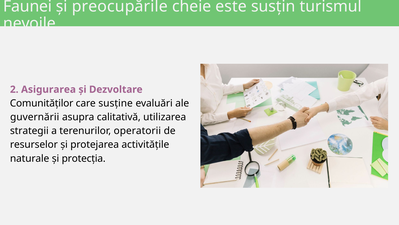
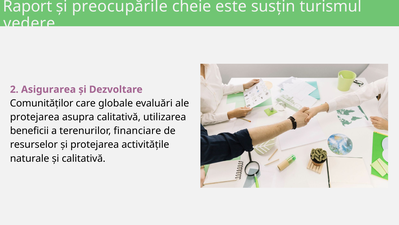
Faunei: Faunei -> Raport (28, 6)
nevoile: nevoile -> vedere (29, 23)
susține: susține -> globale (116, 103)
guvernării: guvernării -> protejarea (35, 117)
strategii: strategii -> beneficii (29, 131)
operatorii: operatorii -> financiare (137, 131)
și protecția: protecția -> calitativă (84, 158)
